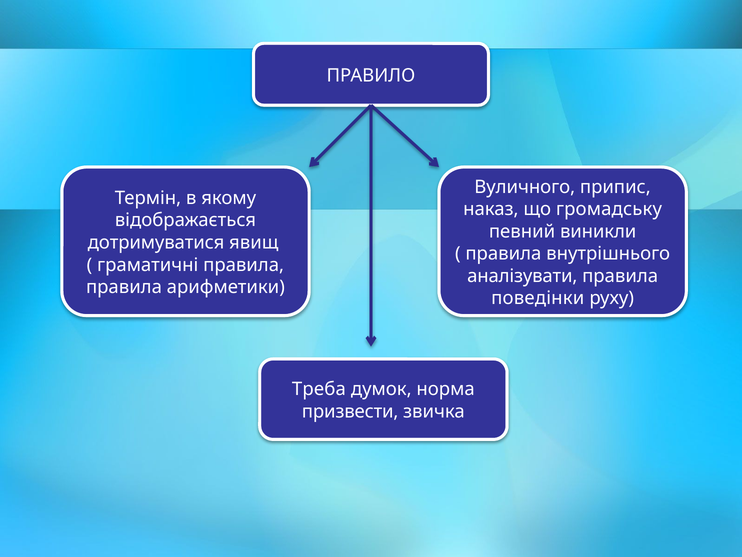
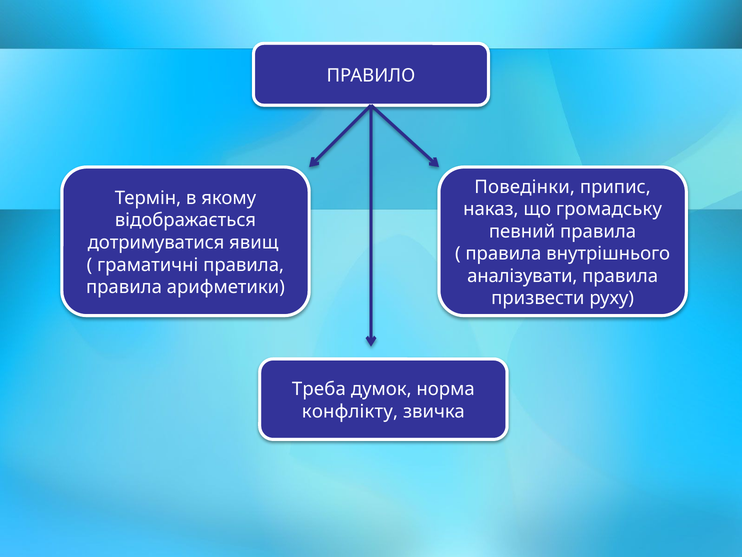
Вуличного: Вуличного -> Поведінки (525, 187)
певний виникли: виникли -> правила (598, 231)
поведінки: поведінки -> призвести (538, 298)
призвести: призвести -> конфлікту (350, 411)
